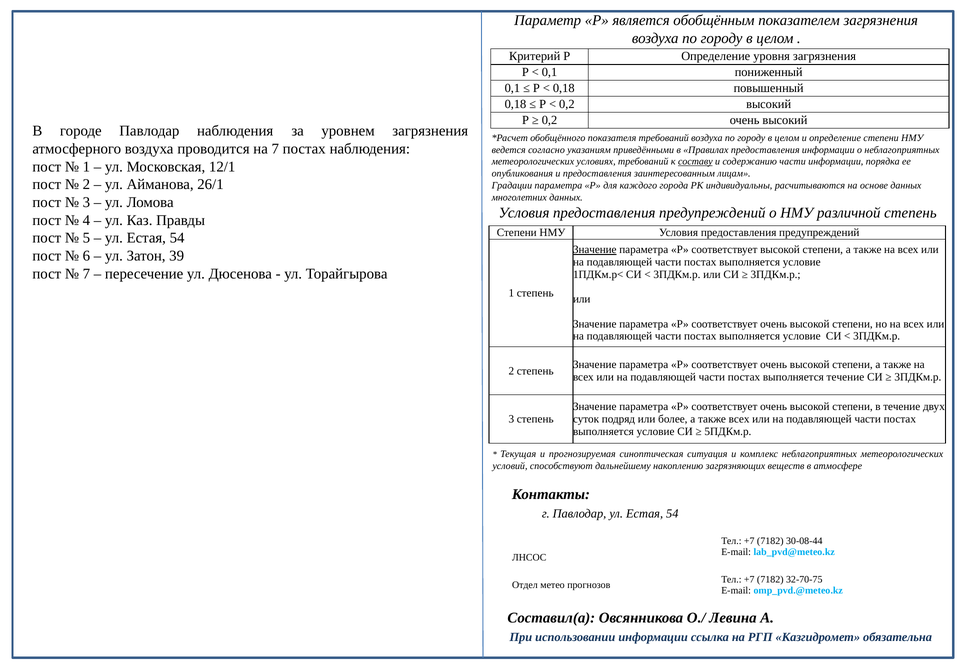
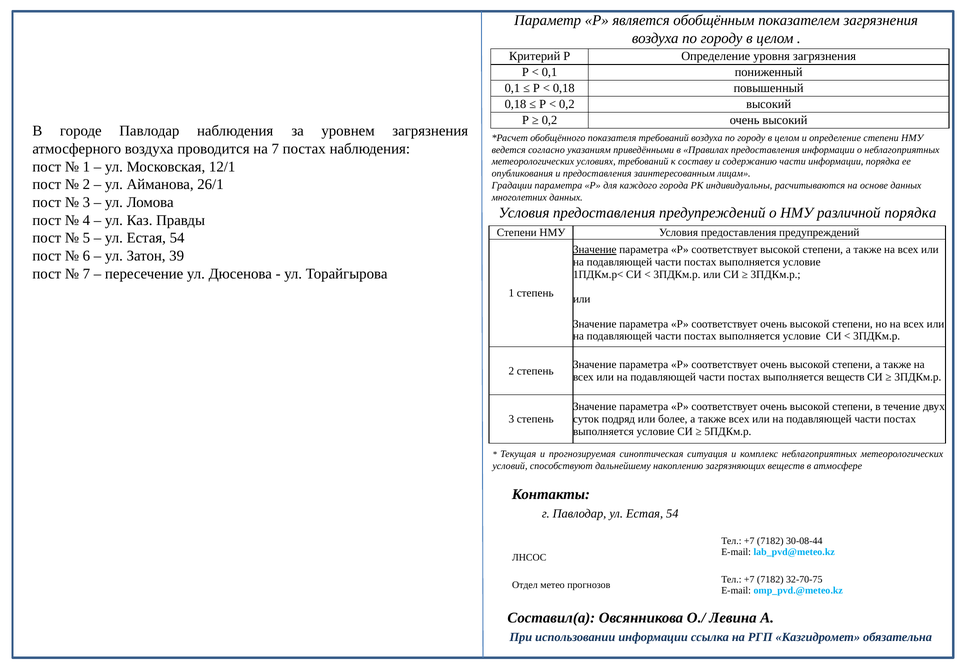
составу underline: present -> none (695, 162)
различной степень: степень -> порядка (910, 213)
выполняется течение: течение -> веществ (846, 377)
